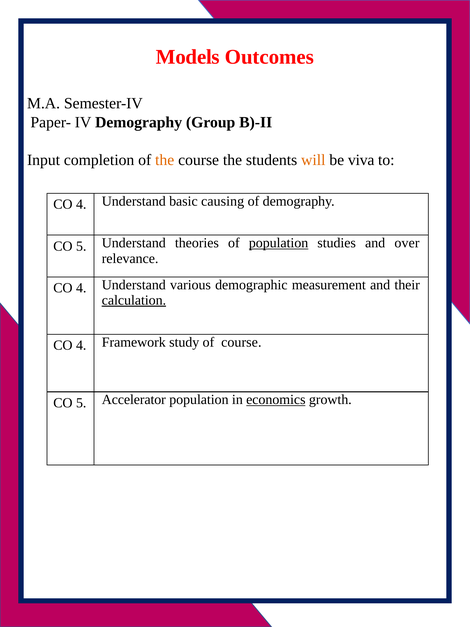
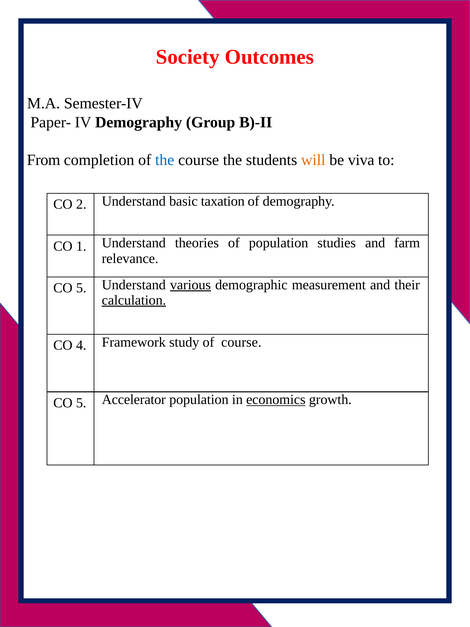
Models: Models -> Society (188, 57)
Input: Input -> From (44, 160)
the colour: orange -> blue (165, 160)
4: 4 -> 2 (81, 204)
causing: causing -> taxation (223, 201)
5: 5 -> 1 (81, 246)
population underline: present -> none (279, 243)
over: over -> farm (407, 243)
4: 4 -> 5 (81, 288)
various underline: none -> present (190, 285)
